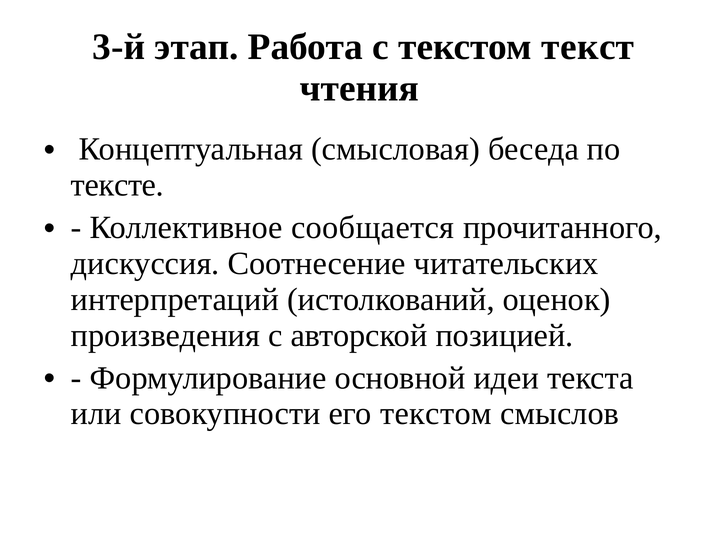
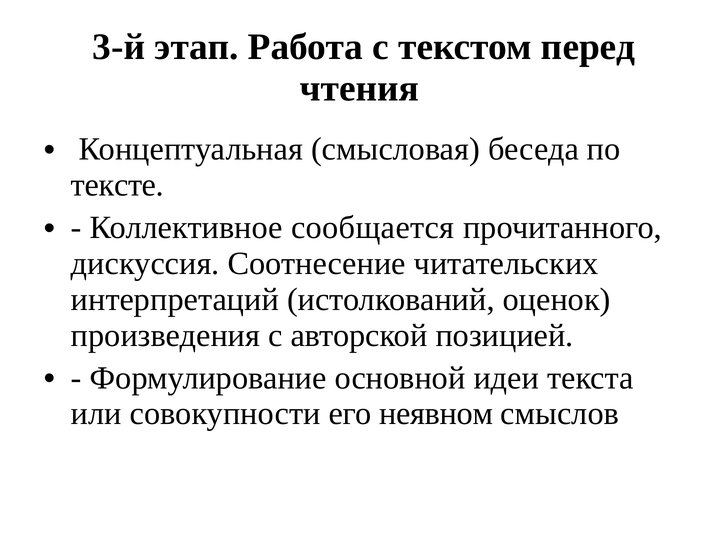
текст: текст -> перед (588, 47)
его текстом: текстом -> неявном (436, 414)
